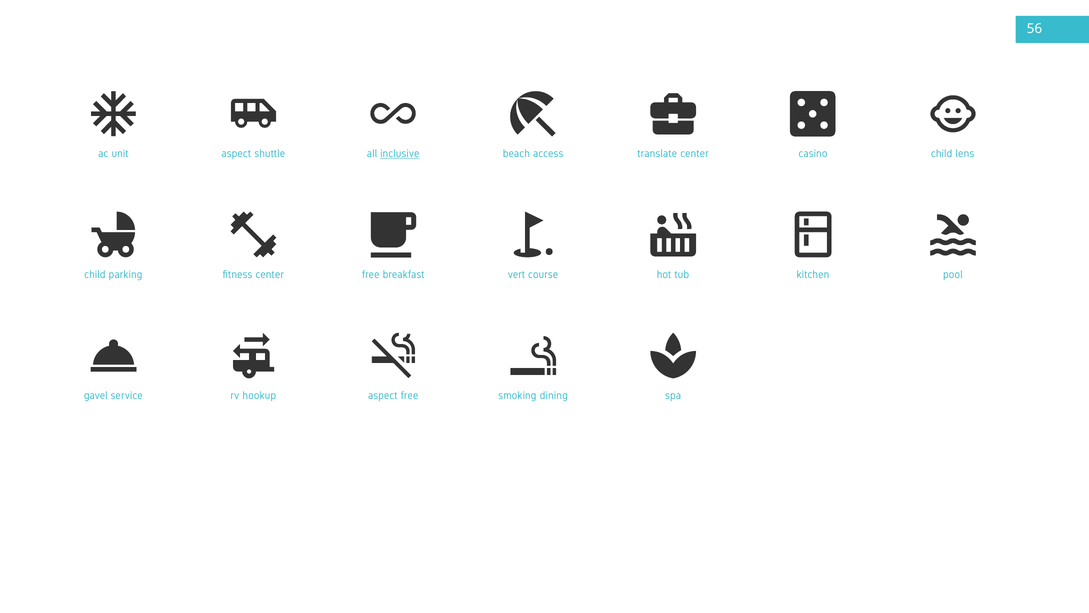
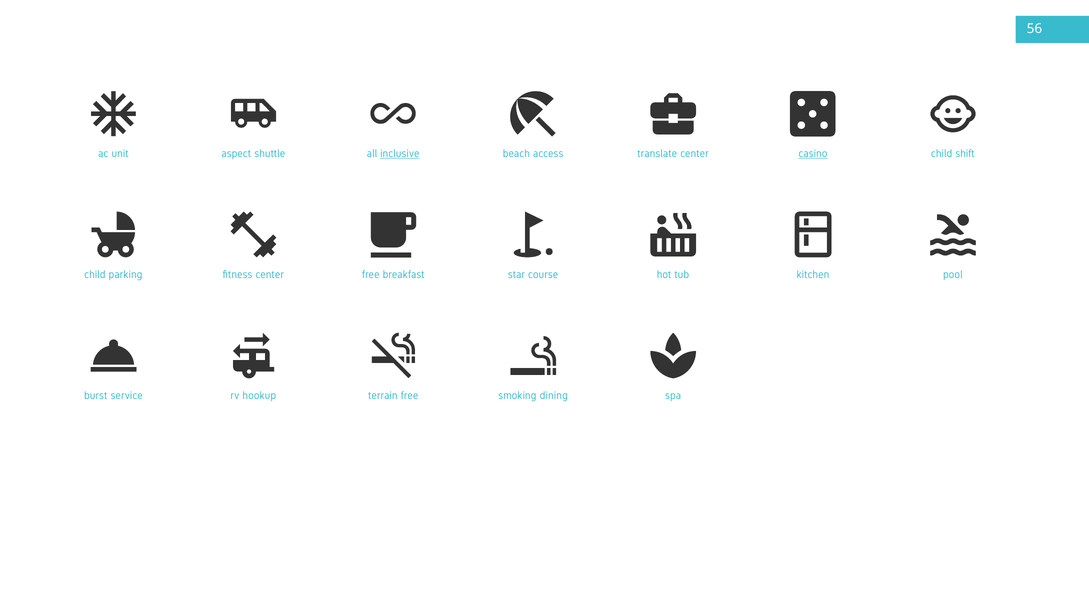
casino underline: none -> present (813, 153)
lens: lens -> shift (965, 153)
vert: vert -> star (516, 274)
gavel: gavel -> burst (96, 395)
hookup aspect: aspect -> terrain (383, 395)
